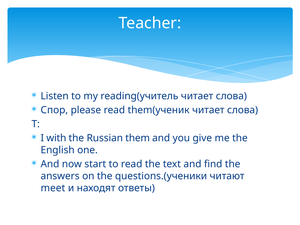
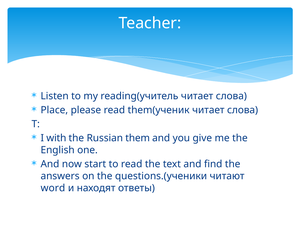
Спор: Спор -> Place (54, 110)
meet: meet -> word (53, 188)
